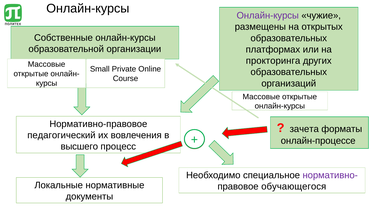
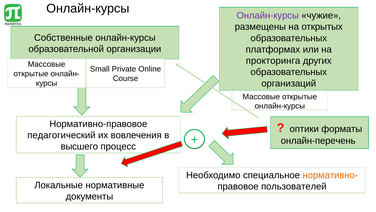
зачета: зачета -> оптики (304, 129)
онлайн-процессе: онлайн-процессе -> онлайн-перечень (318, 141)
нормативно- colour: purple -> orange (330, 175)
обучающегося: обучающегося -> пользователей (294, 186)
